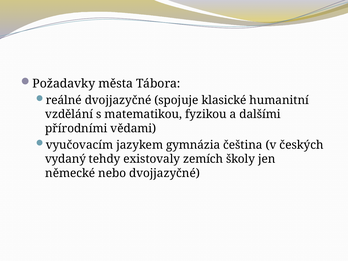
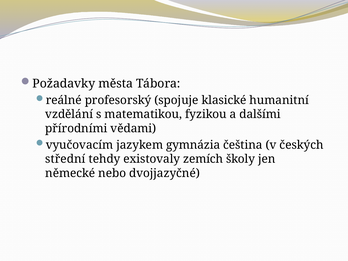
reálné dvojjazyčné: dvojjazyčné -> profesorský (118, 100)
vydaný: vydaný -> střední (65, 159)
